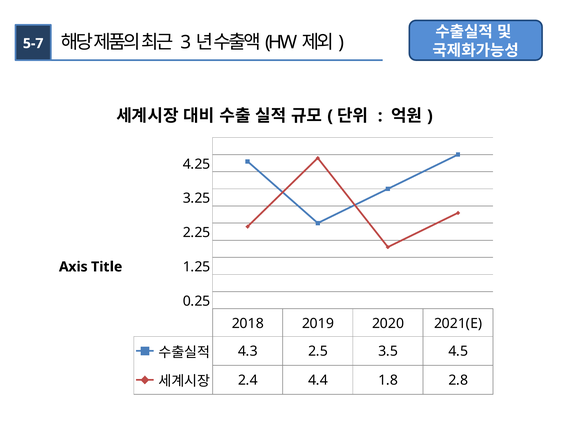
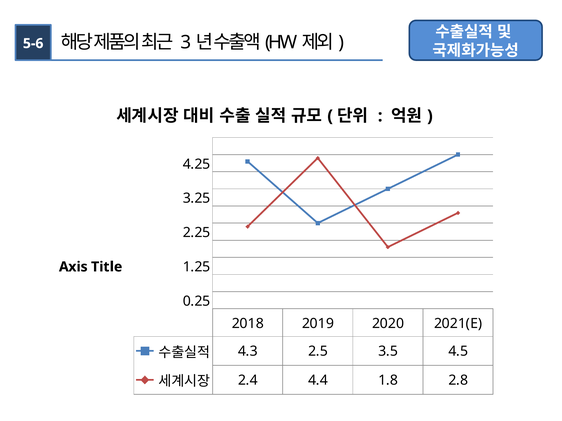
5-7: 5-7 -> 5-6 (33, 44)
